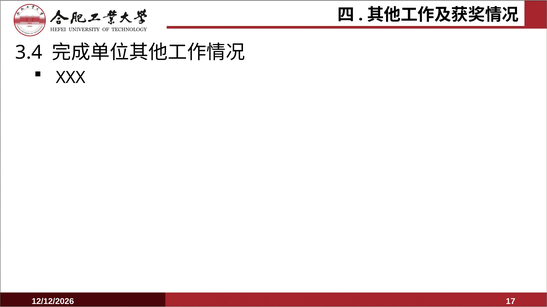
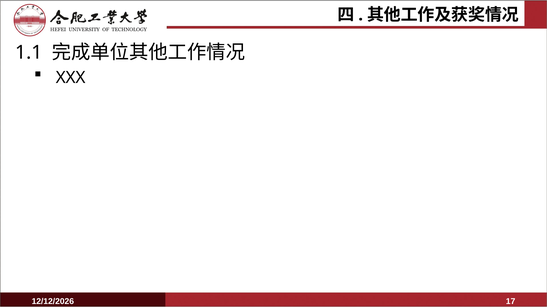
3.4: 3.4 -> 1.1 (29, 53)
